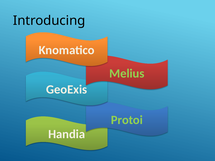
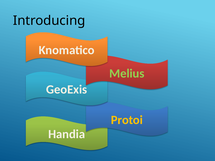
Protoi colour: light green -> yellow (127, 120)
